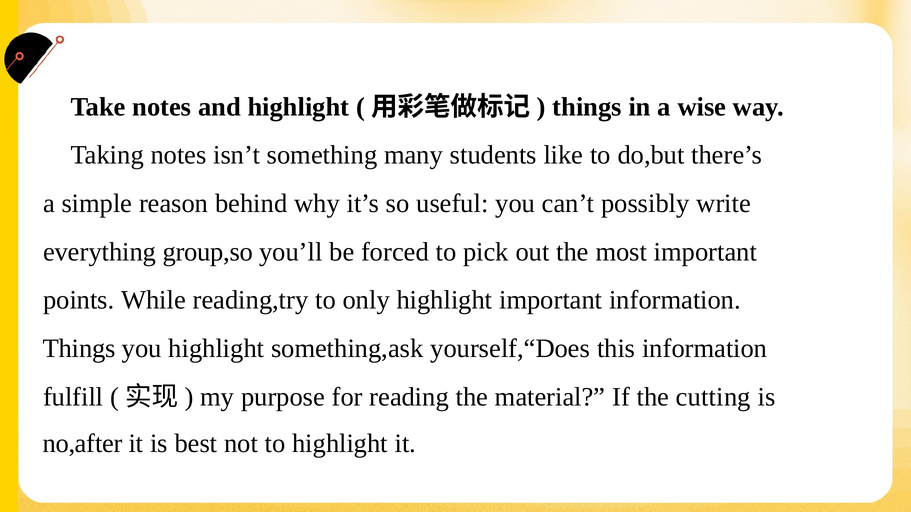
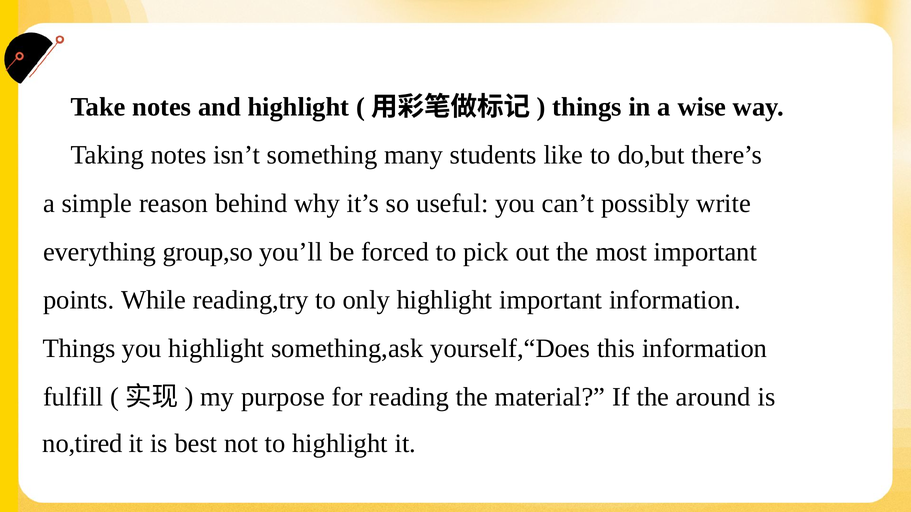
cutting: cutting -> around (713, 397)
no,after: no,after -> no,tired (82, 444)
